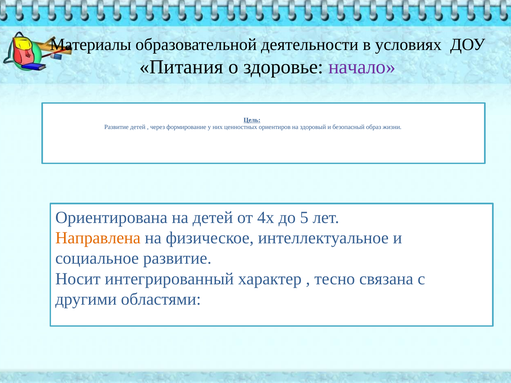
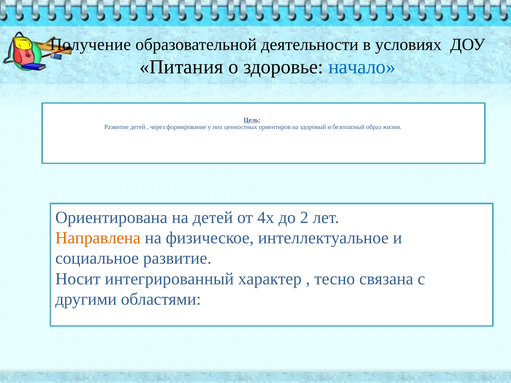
Материалы: Материалы -> Получение (90, 45)
начало colour: purple -> blue (362, 67)
5: 5 -> 2 (304, 218)
